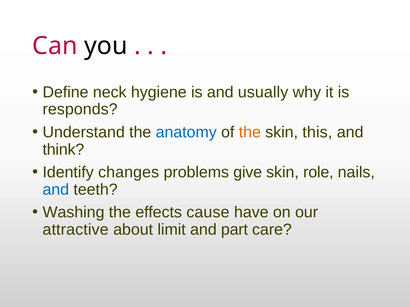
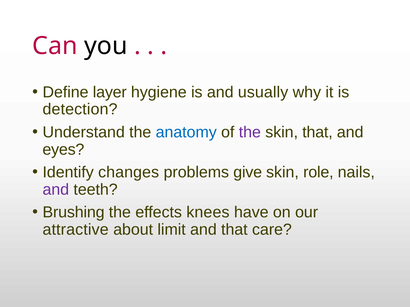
neck: neck -> layer (110, 92)
responds: responds -> detection (80, 110)
the colour: orange -> purple (250, 132)
skin this: this -> that (317, 132)
think: think -> eyes (63, 150)
and colour: blue -> purple (56, 190)
Washing: Washing -> Brushing (74, 213)
cause: cause -> knees (208, 213)
and part: part -> that (234, 230)
